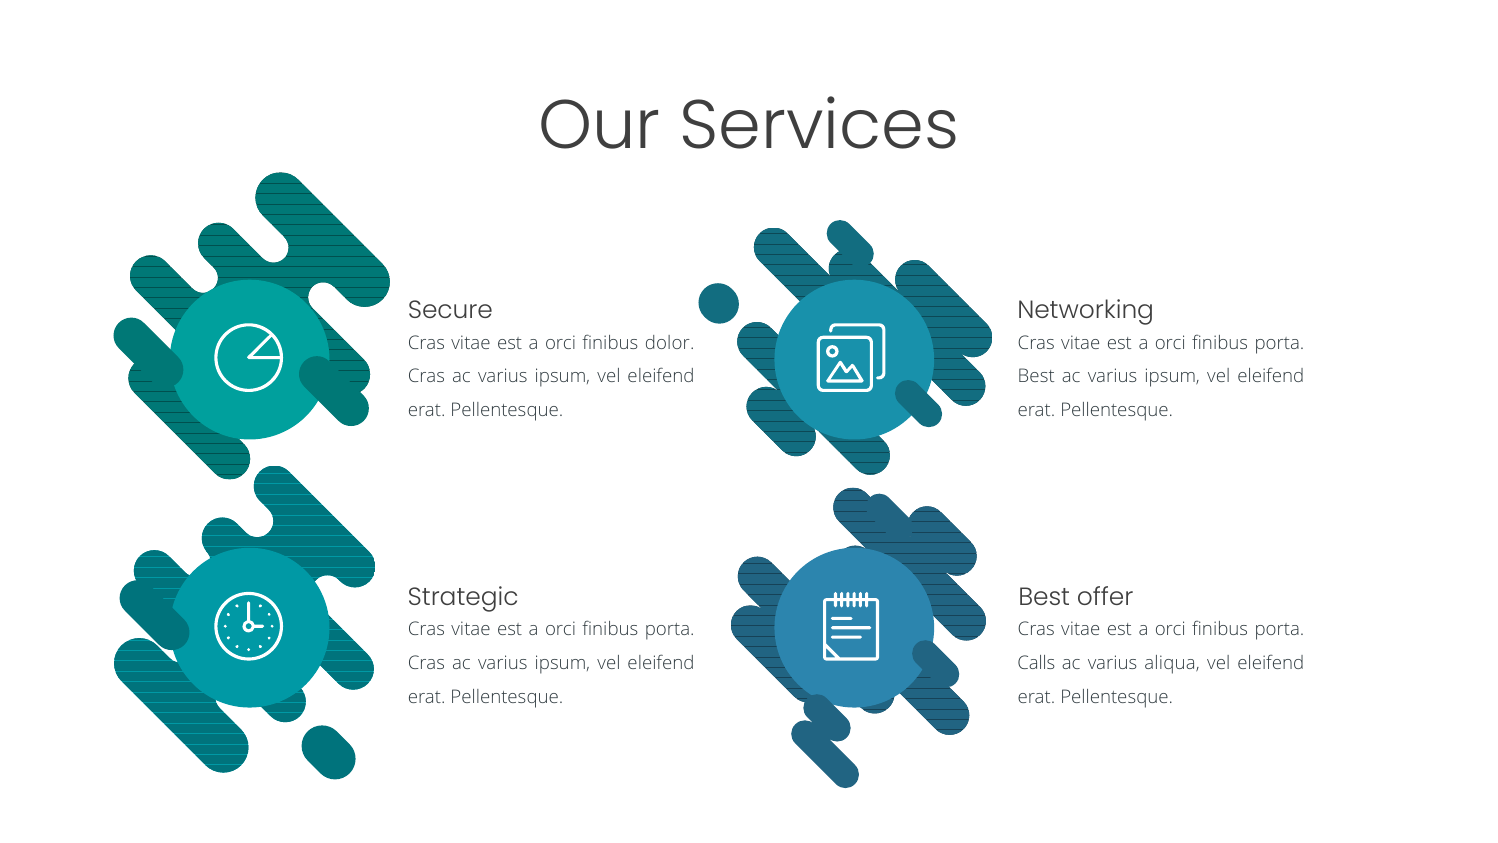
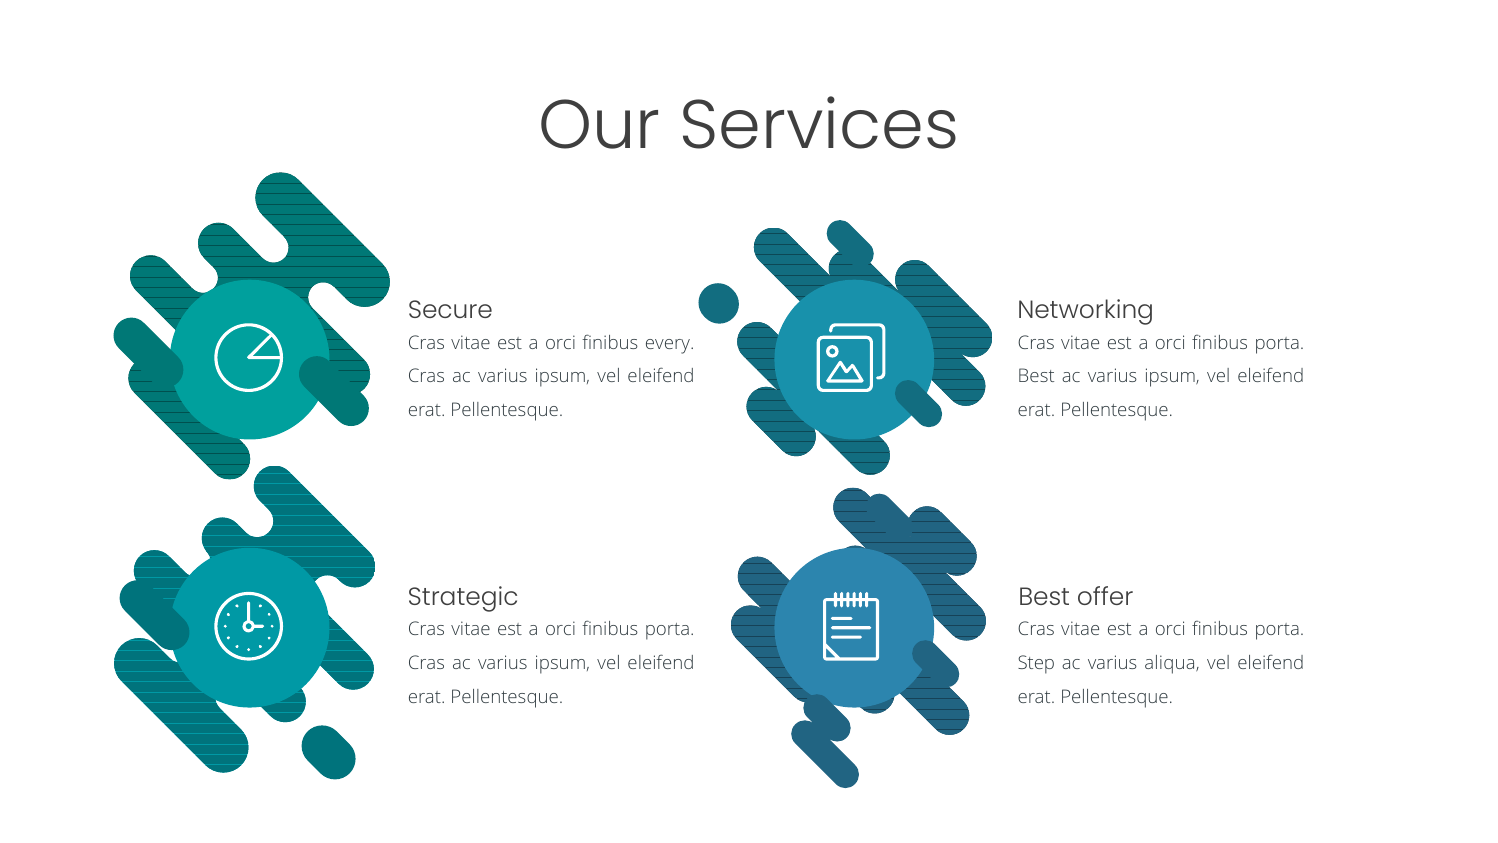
dolor: dolor -> every (670, 343)
Calls: Calls -> Step (1036, 663)
